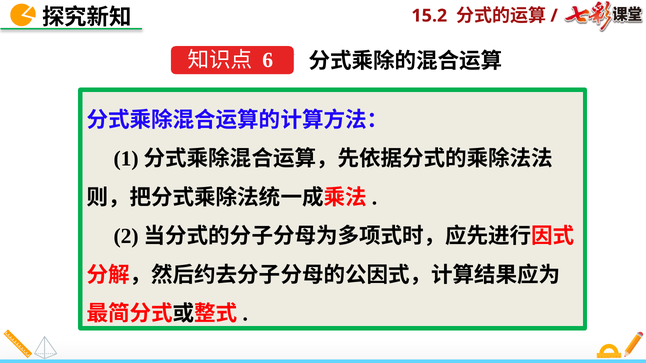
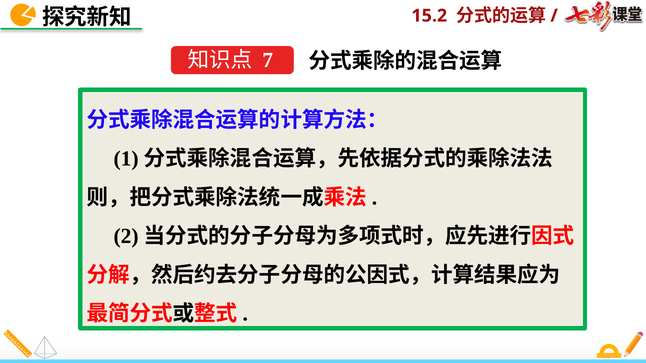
6: 6 -> 7 (268, 60)
